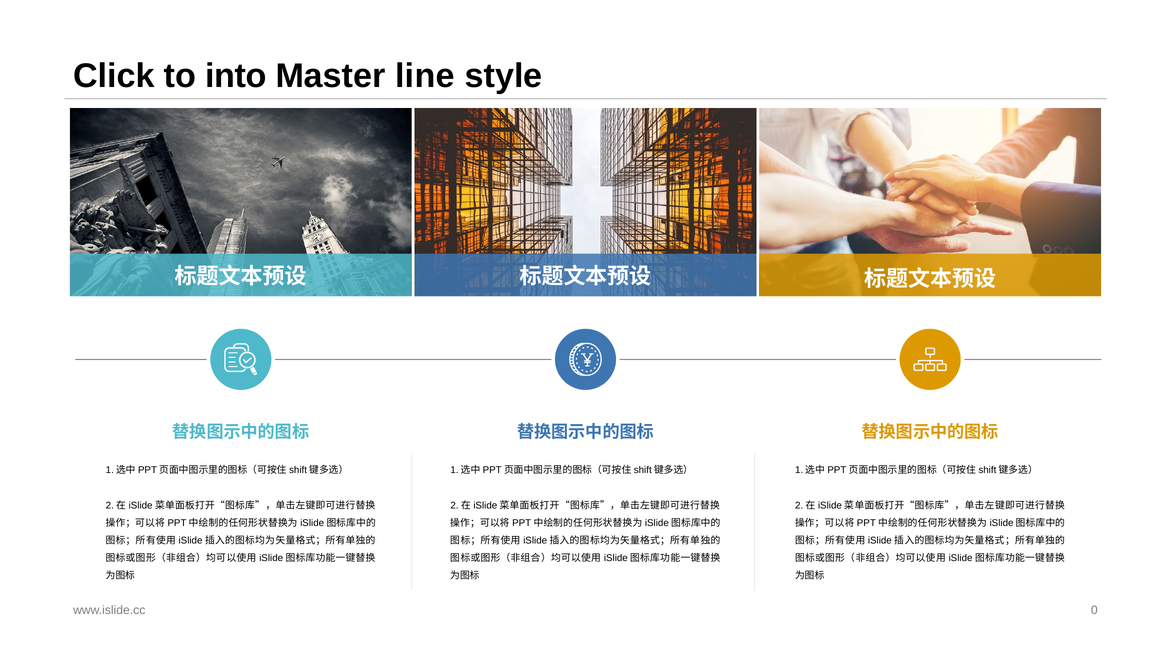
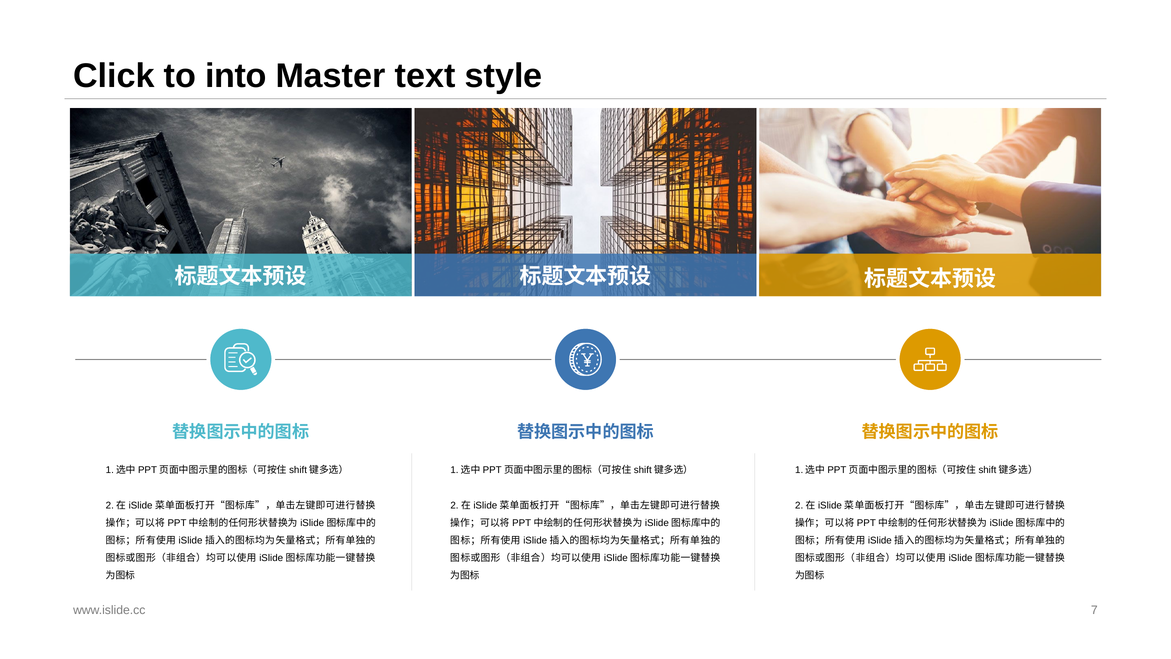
line: line -> text (425, 76)
0: 0 -> 7 (1094, 610)
